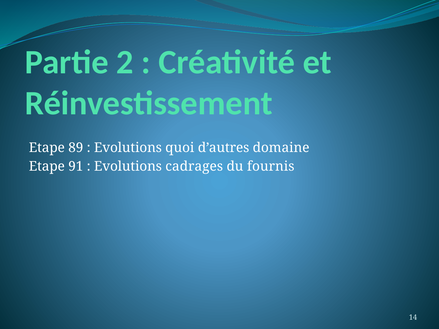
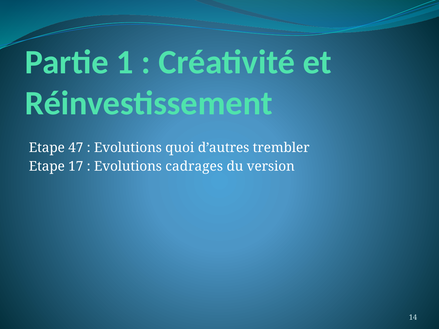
2: 2 -> 1 (125, 62)
89: 89 -> 47 (76, 148)
domaine: domaine -> trembler (281, 148)
91: 91 -> 17 (76, 166)
fournis: fournis -> version (271, 166)
